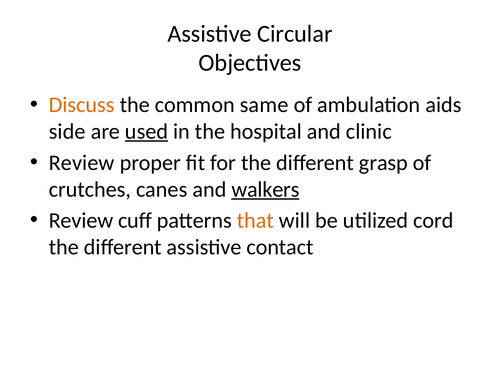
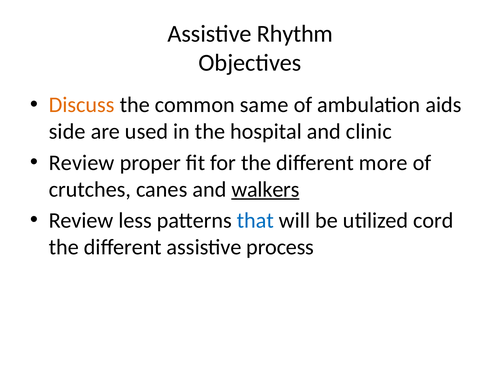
Circular: Circular -> Rhythm (295, 34)
used underline: present -> none (147, 132)
grasp: grasp -> more (383, 163)
cuff: cuff -> less (135, 220)
that colour: orange -> blue (255, 220)
contact: contact -> process (280, 247)
